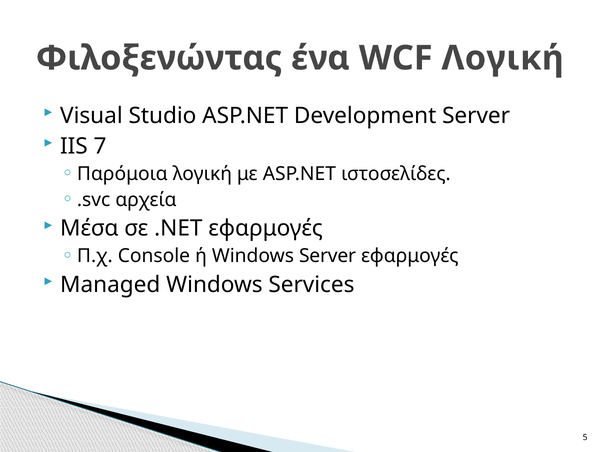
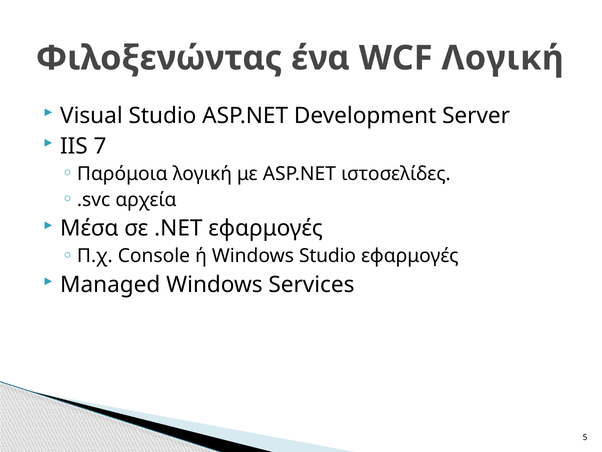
Windows Server: Server -> Studio (327, 256)
